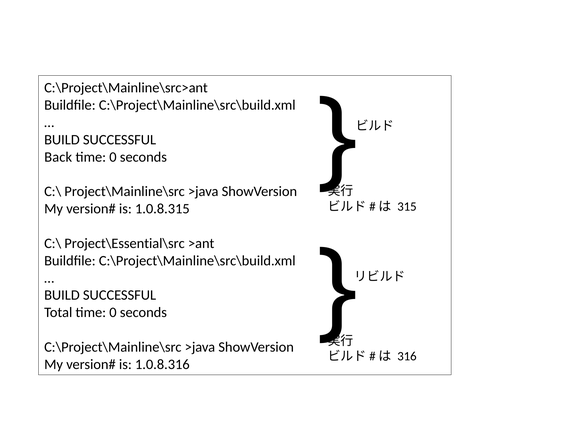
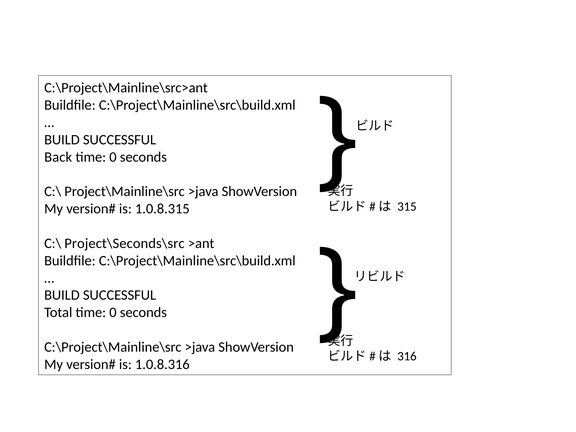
Project\Essential\src: Project\Essential\src -> Project\Seconds\src (124, 243)
